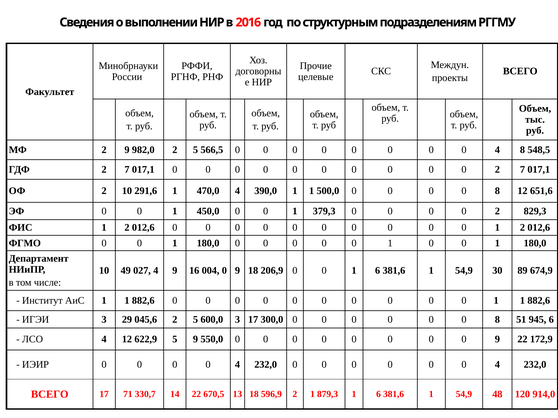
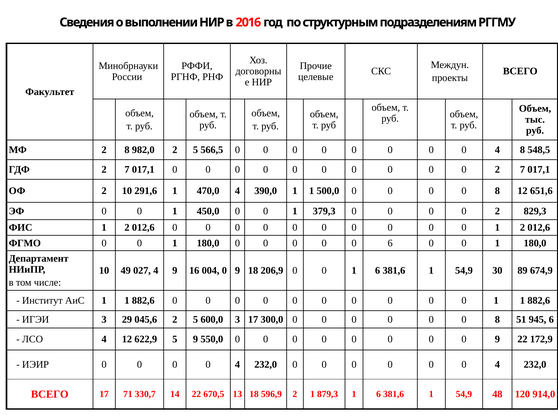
2 9: 9 -> 8 (127, 150)
1: 1 -> 6 (390, 243)
